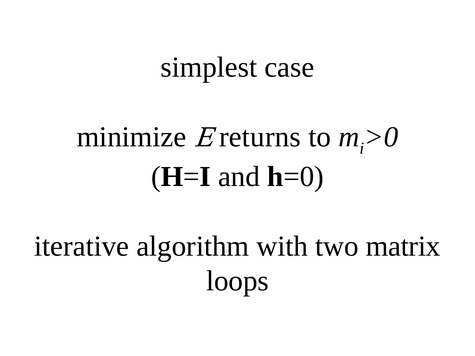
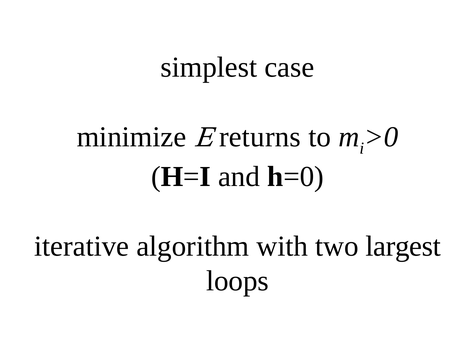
matrix: matrix -> largest (403, 246)
